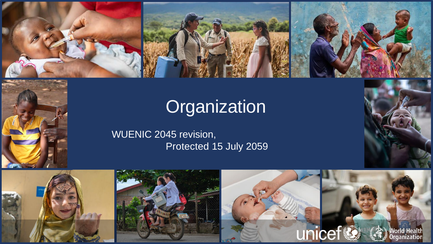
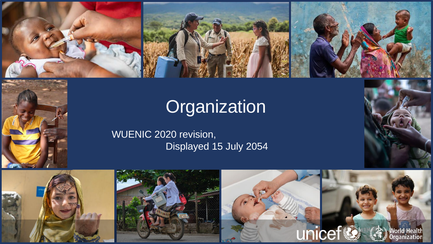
2045: 2045 -> 2020 (166, 134)
Protected: Protected -> Displayed (187, 146)
2059: 2059 -> 2054 (257, 146)
